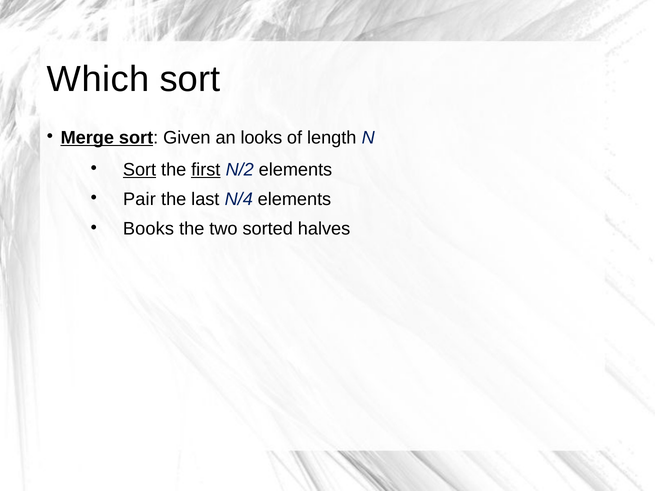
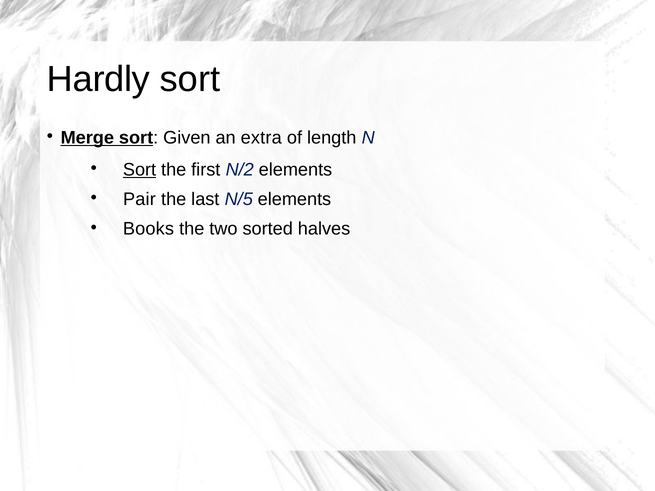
Which: Which -> Hardly (98, 79)
looks: looks -> extra (261, 138)
first underline: present -> none (206, 170)
N/4: N/4 -> N/5 (239, 199)
